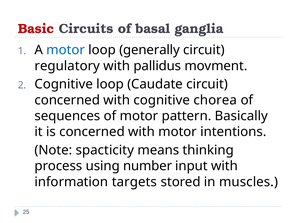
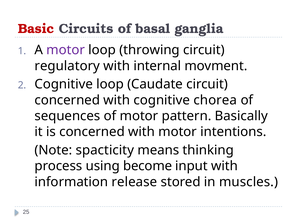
motor colour: blue -> purple (66, 50)
generally: generally -> throwing (150, 50)
pallidus: pallidus -> internal (157, 66)
number: number -> become (148, 166)
targets: targets -> release (134, 182)
